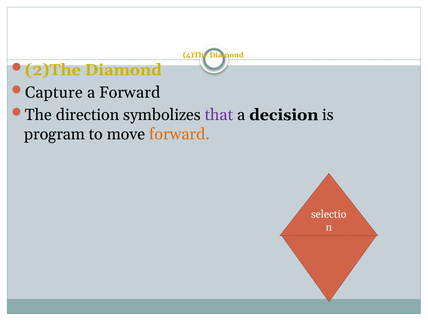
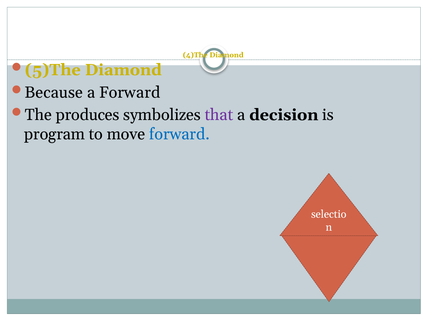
2)The: 2)The -> 5)The (53, 70)
Capture: Capture -> Because (54, 92)
direction: direction -> produces (88, 115)
forward colour: orange -> blue (179, 134)
